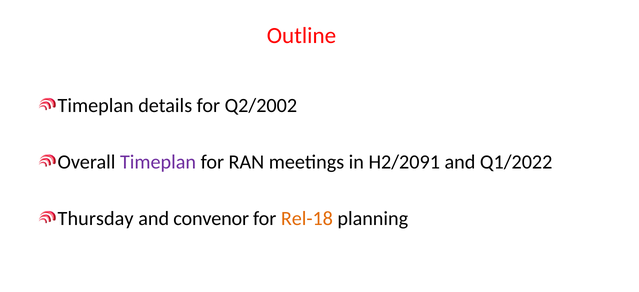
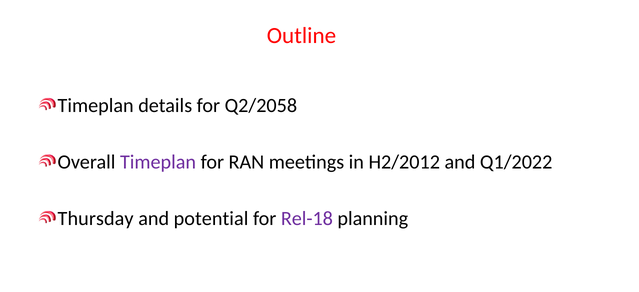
Q2/2002: Q2/2002 -> Q2/2058 (261, 106)
H2/2091: H2/2091 -> H2/2012 (404, 162)
convenor: convenor -> potential (211, 219)
Rel-18 colour: orange -> purple (307, 219)
